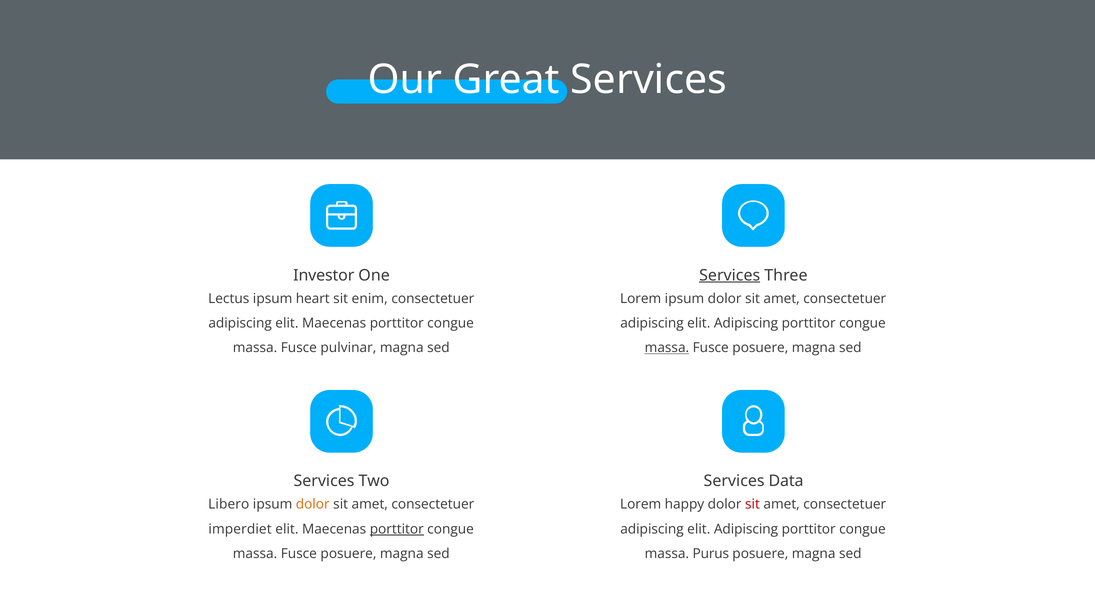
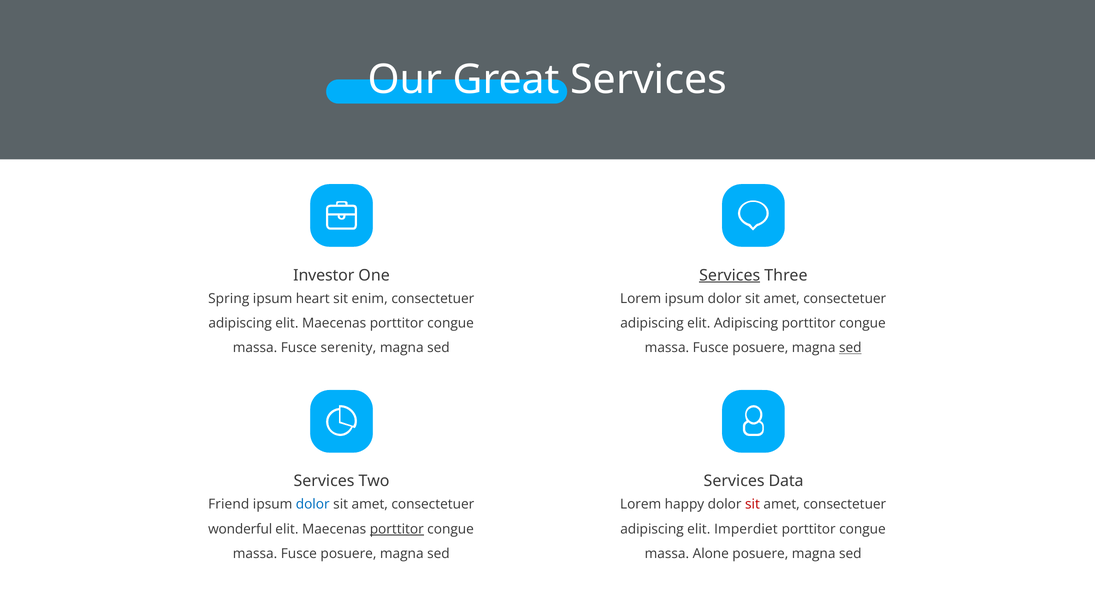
Lectus: Lectus -> Spring (229, 298)
pulvinar: pulvinar -> serenity (348, 348)
massa underline: present -> none (667, 348)
sed underline: none -> present (850, 348)
Libero: Libero -> Friend (229, 504)
dolor colour: orange -> blue (313, 504)
imperdiet: imperdiet -> wonderful (240, 529)
Adipiscing: Adipiscing -> Imperdiet (746, 529)
Purus: Purus -> Alone (711, 554)
